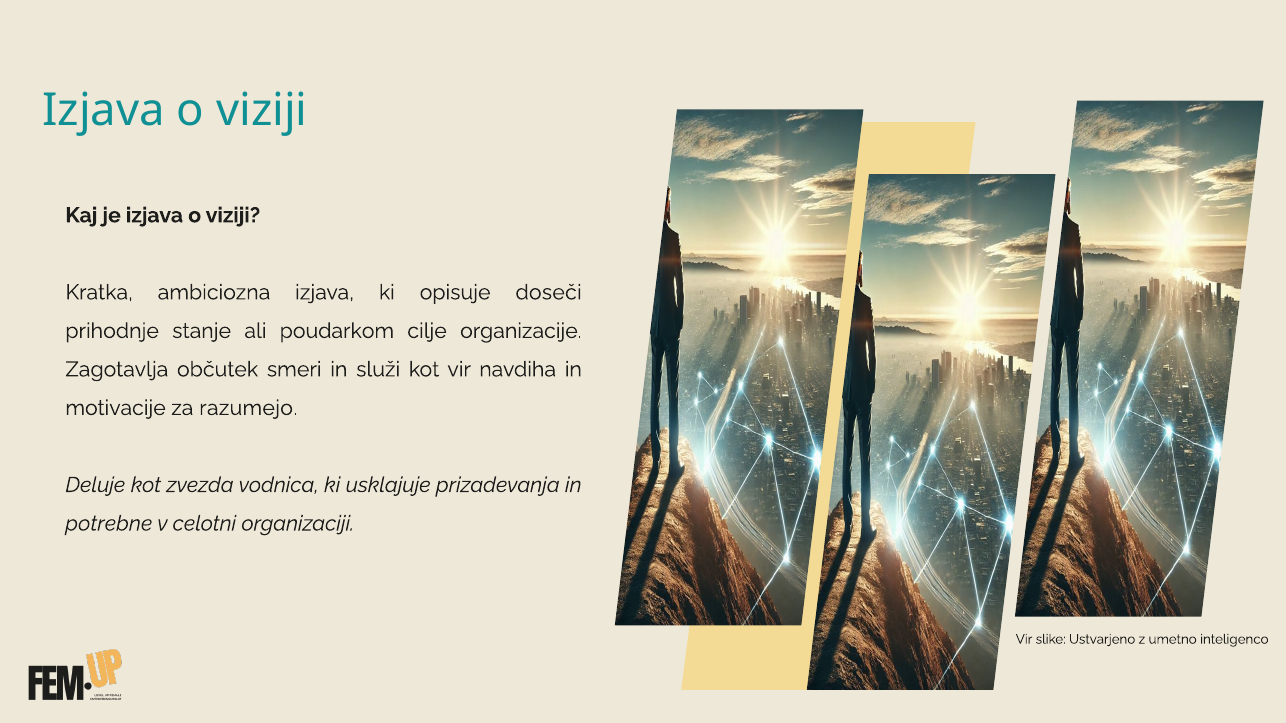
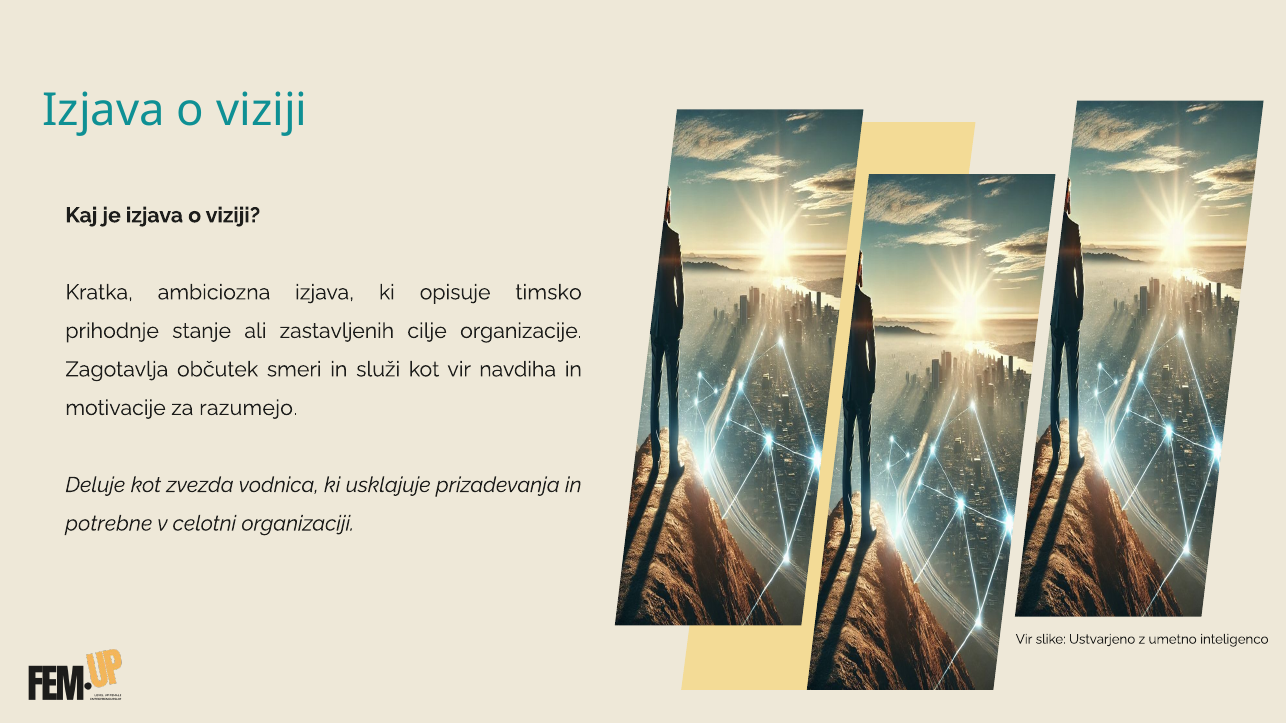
doseči: doseči -> timsko (549, 292)
poudarkom: poudarkom -> zastavljenih (337, 331)
